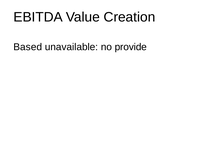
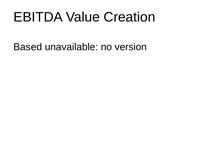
provide: provide -> version (131, 47)
